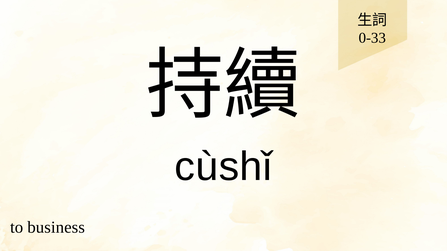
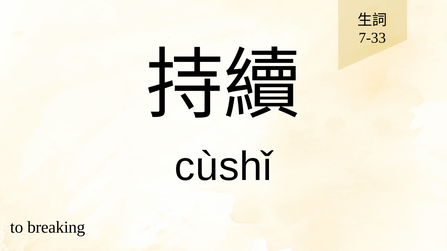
0-33: 0-33 -> 7-33 (372, 38)
business: business -> breaking (56, 228)
